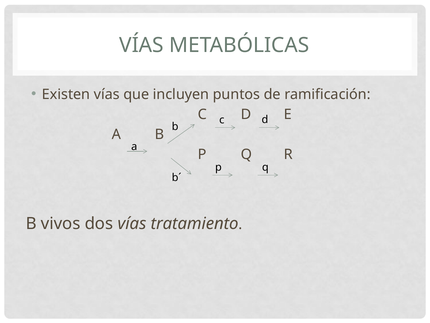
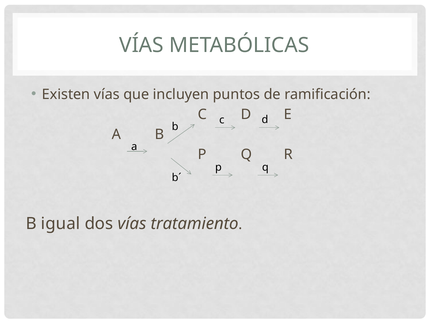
vivos: vivos -> igual (61, 223)
